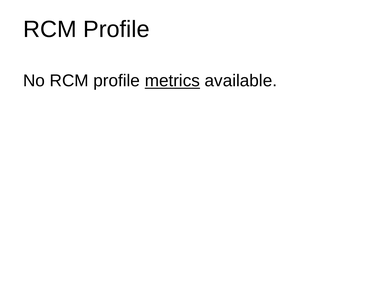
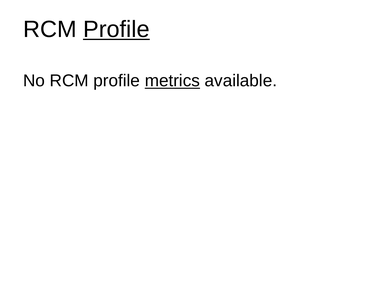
Profile underline: none -> present (116, 29)
